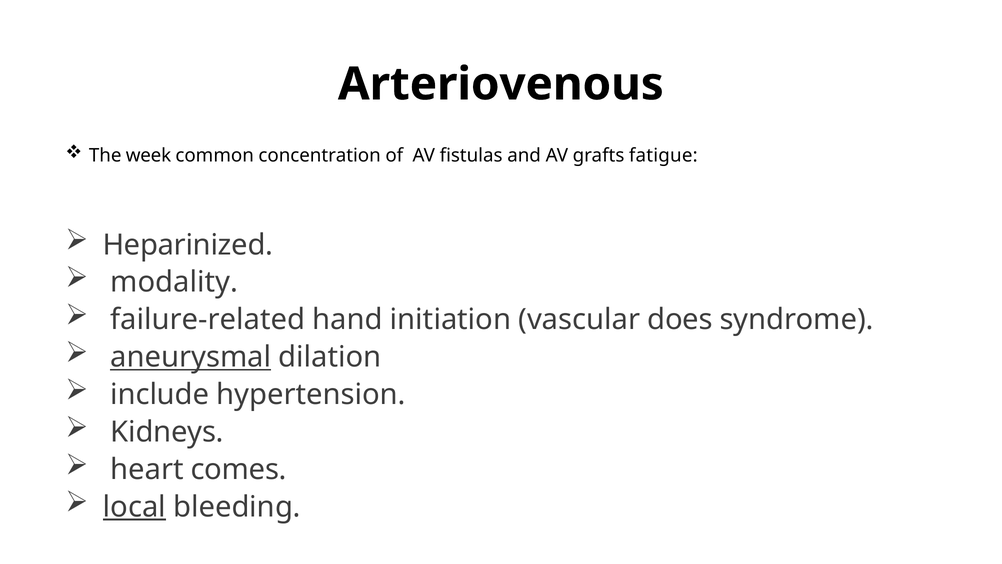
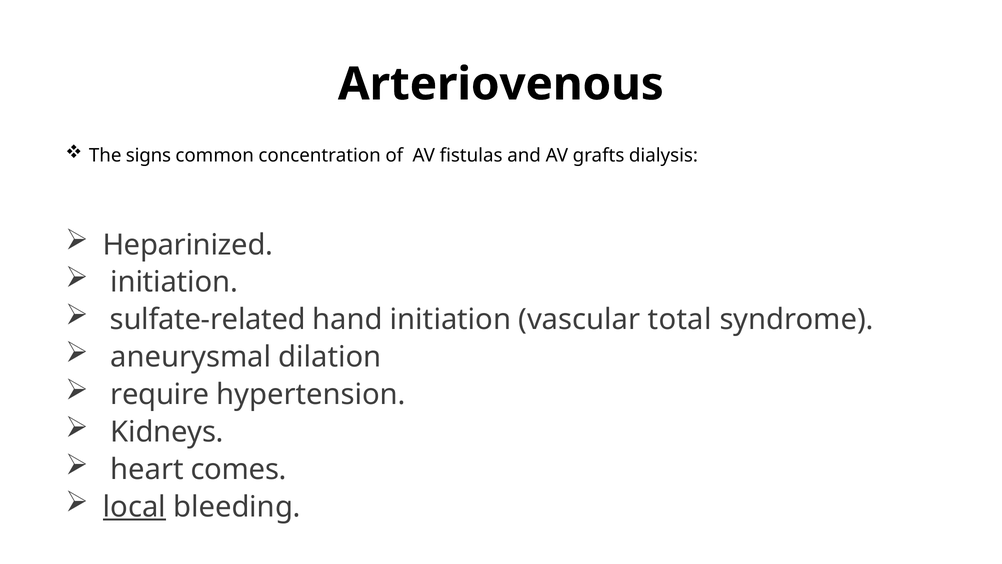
week: week -> signs (148, 155)
fatigue: fatigue -> dialysis (663, 155)
modality: modality -> initiation (174, 282)
failure-related: failure-related -> sulfate-related (208, 320)
does: does -> total (680, 320)
aneurysmal underline: present -> none (191, 357)
include: include -> require (160, 394)
